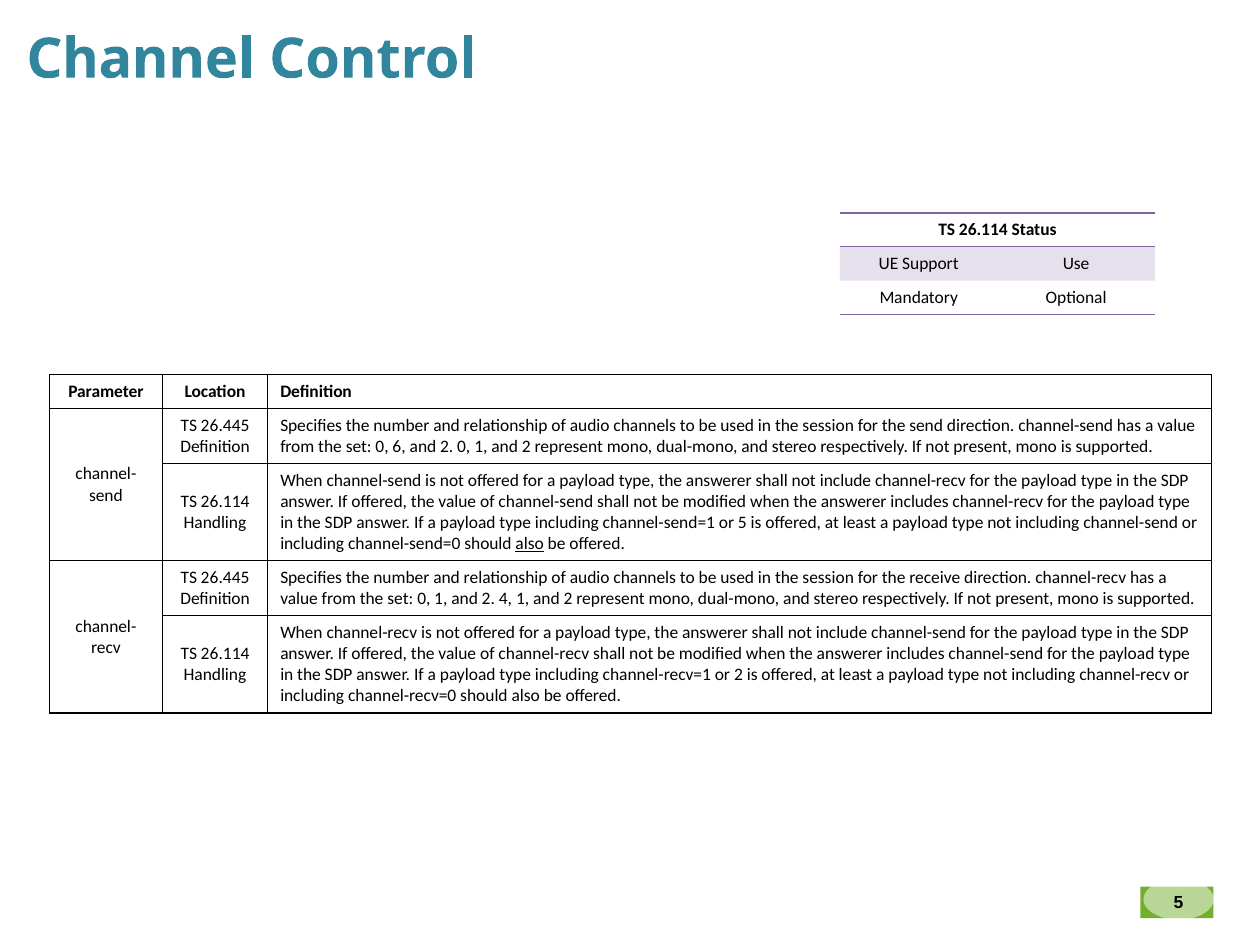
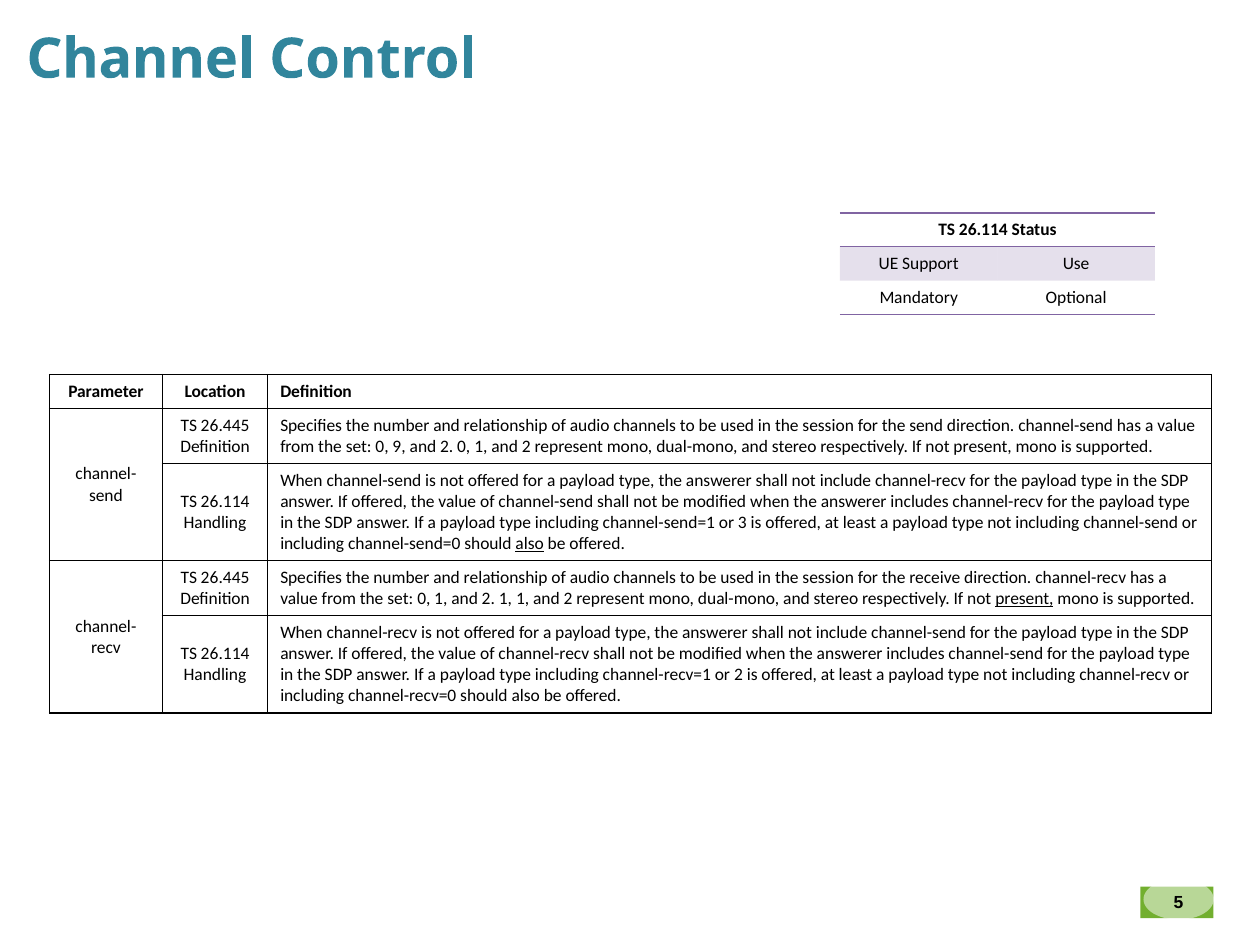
6: 6 -> 9 (399, 447)
or 5: 5 -> 3 (742, 523)
2 4: 4 -> 1 (506, 599)
present underline: none -> present (1024, 599)
